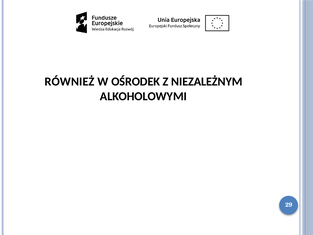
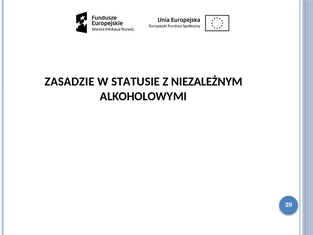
RÓWNIEŻ: RÓWNIEŻ -> ZASADZIE (70, 82)
OŚRODEK: OŚRODEK -> STATUSIE (136, 82)
